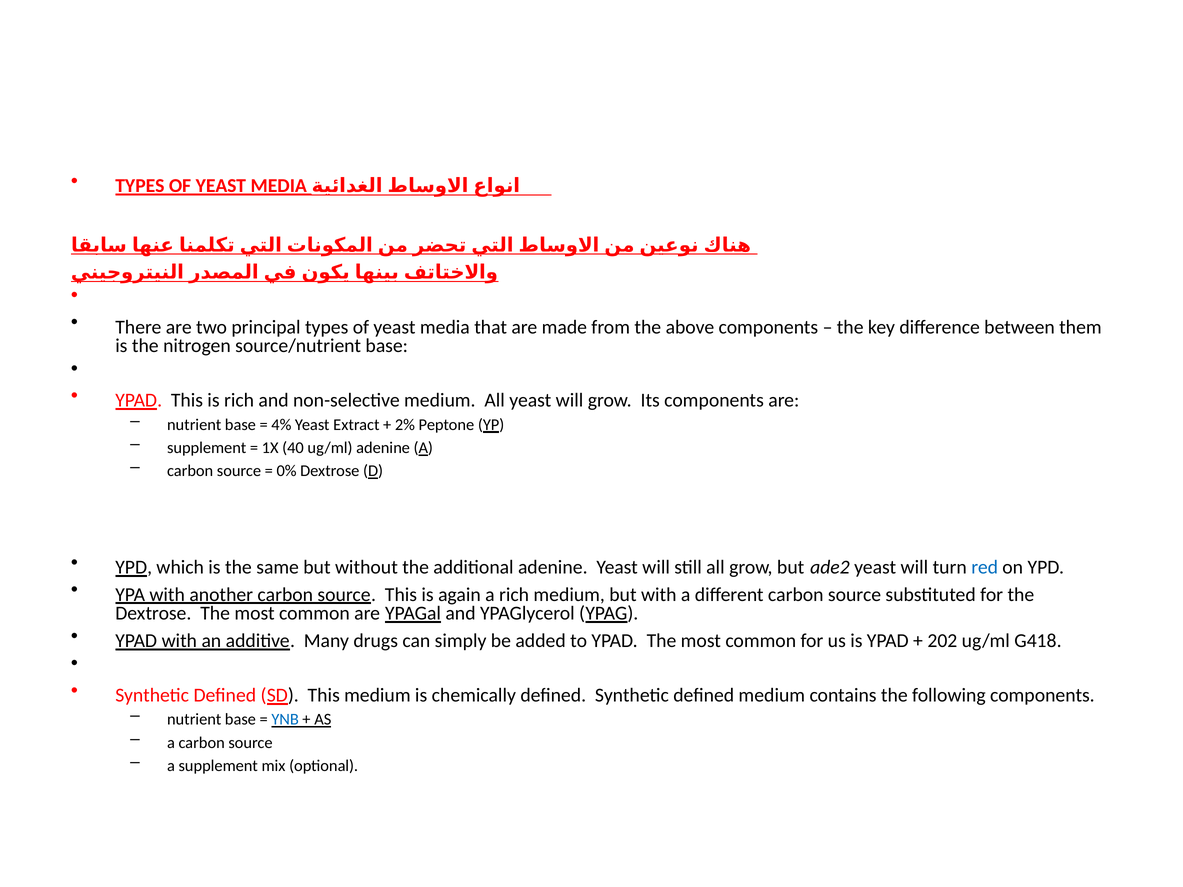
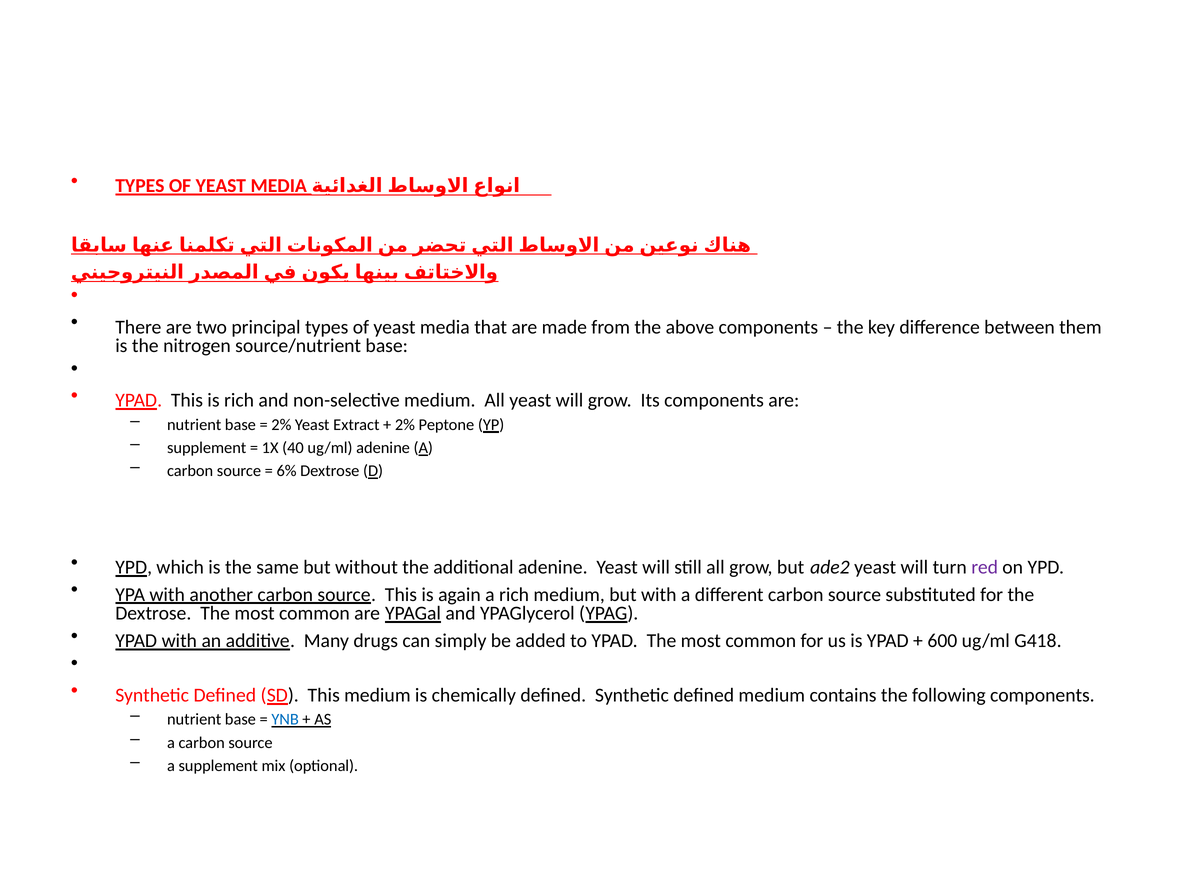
4%: 4% -> 2% (281, 425)
0%: 0% -> 6% (287, 471)
red colour: blue -> purple (985, 567)
202: 202 -> 600 (942, 641)
